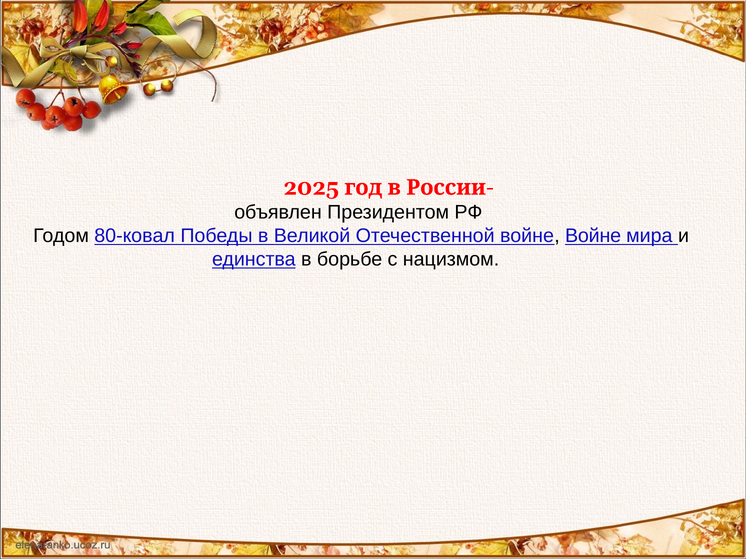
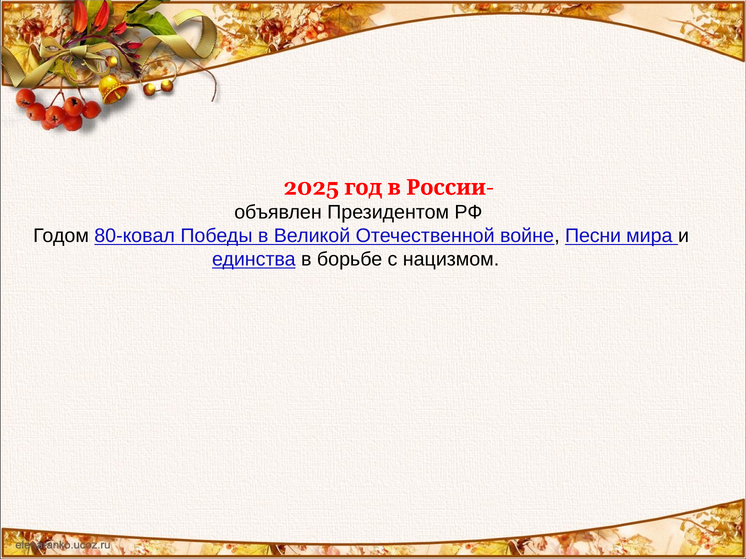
войне Войне: Войне -> Песни (593, 236)
